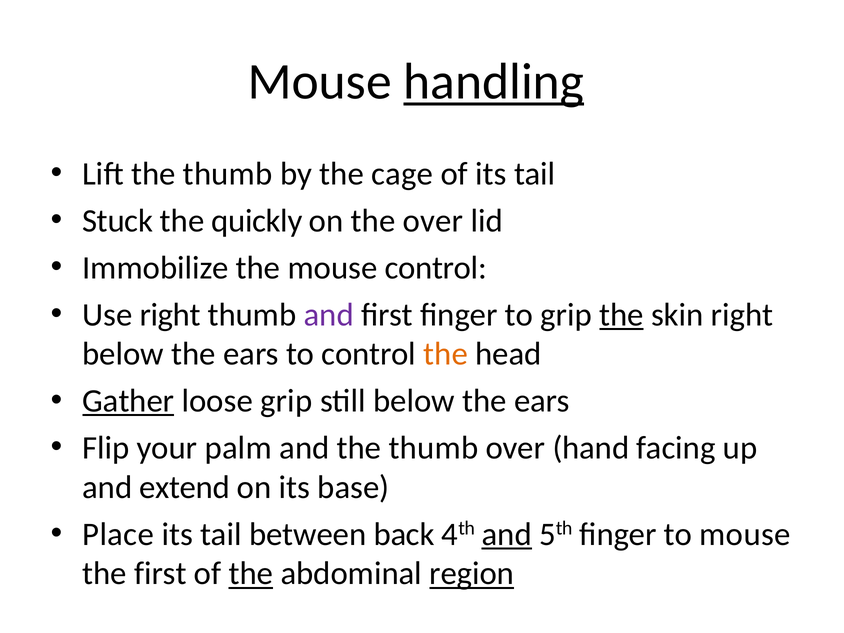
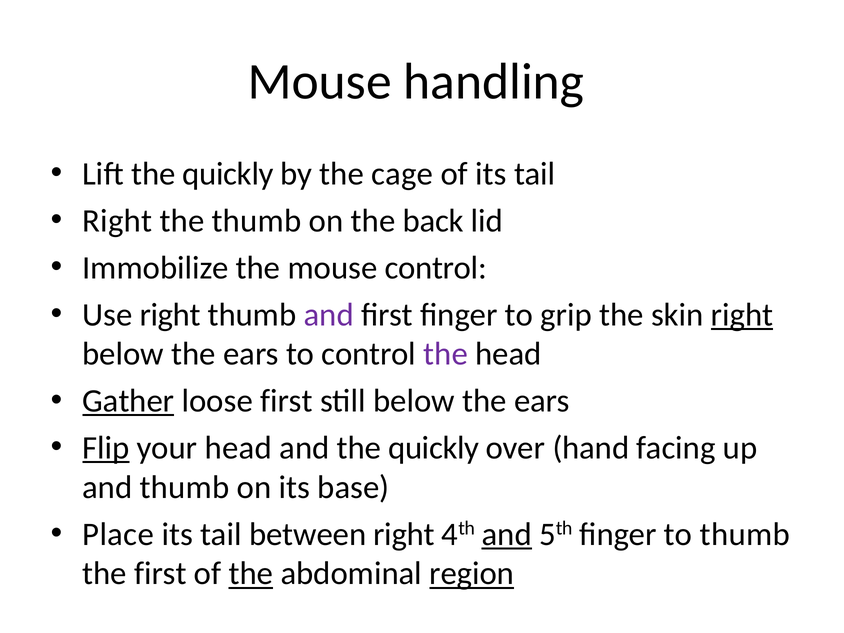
handling underline: present -> none (494, 82)
Lift the thumb: thumb -> quickly (228, 174)
Stuck: Stuck -> Right (117, 221)
the quickly: quickly -> thumb (257, 221)
the over: over -> back (433, 221)
the underline: present -> none (622, 315)
right underline: none -> present (742, 315)
the colour: orange -> purple (446, 354)
loose grip: grip -> first (286, 401)
Flip underline: none -> present (106, 448)
your palm: palm -> head (238, 448)
and the thumb: thumb -> quickly (434, 448)
and extend: extend -> thumb (185, 487)
between back: back -> right (404, 534)
to mouse: mouse -> thumb (745, 534)
